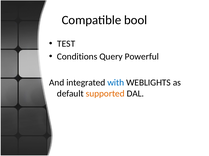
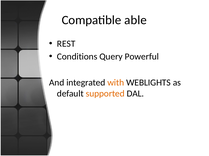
bool: bool -> able (136, 20)
TEST: TEST -> REST (66, 44)
with colour: blue -> orange (116, 83)
